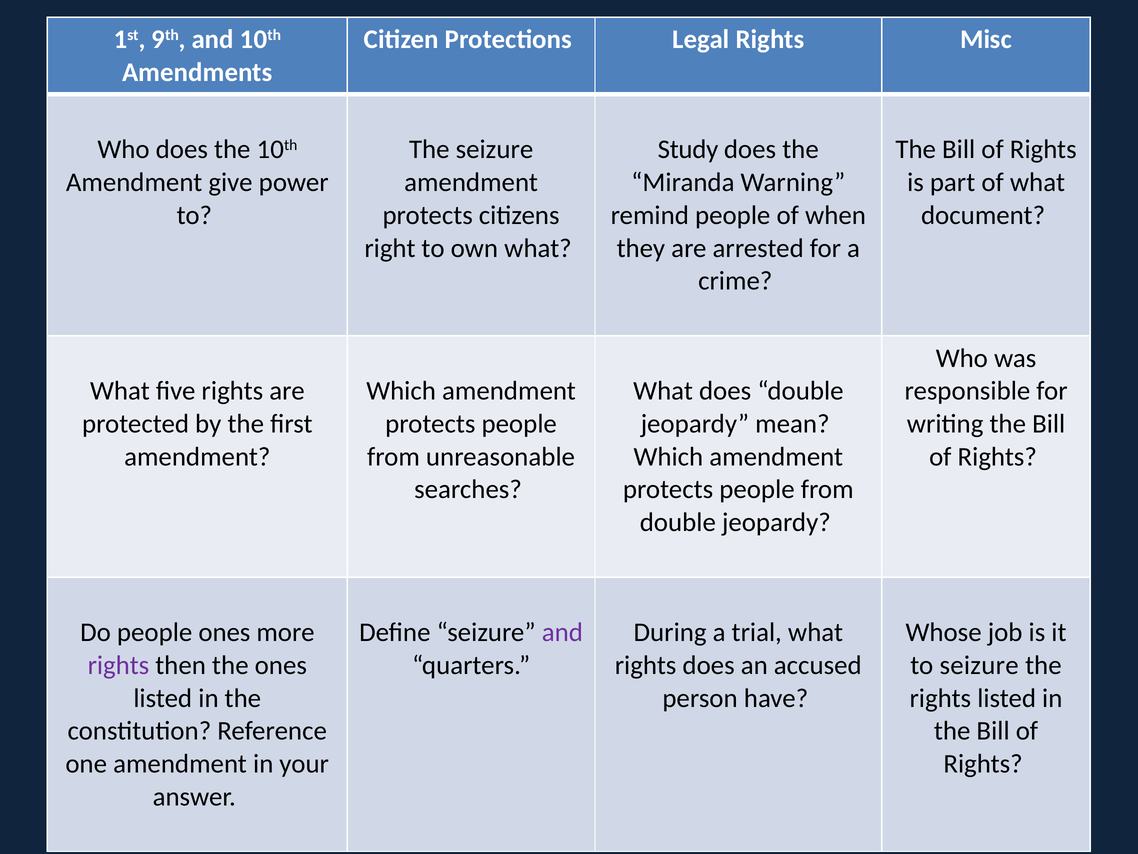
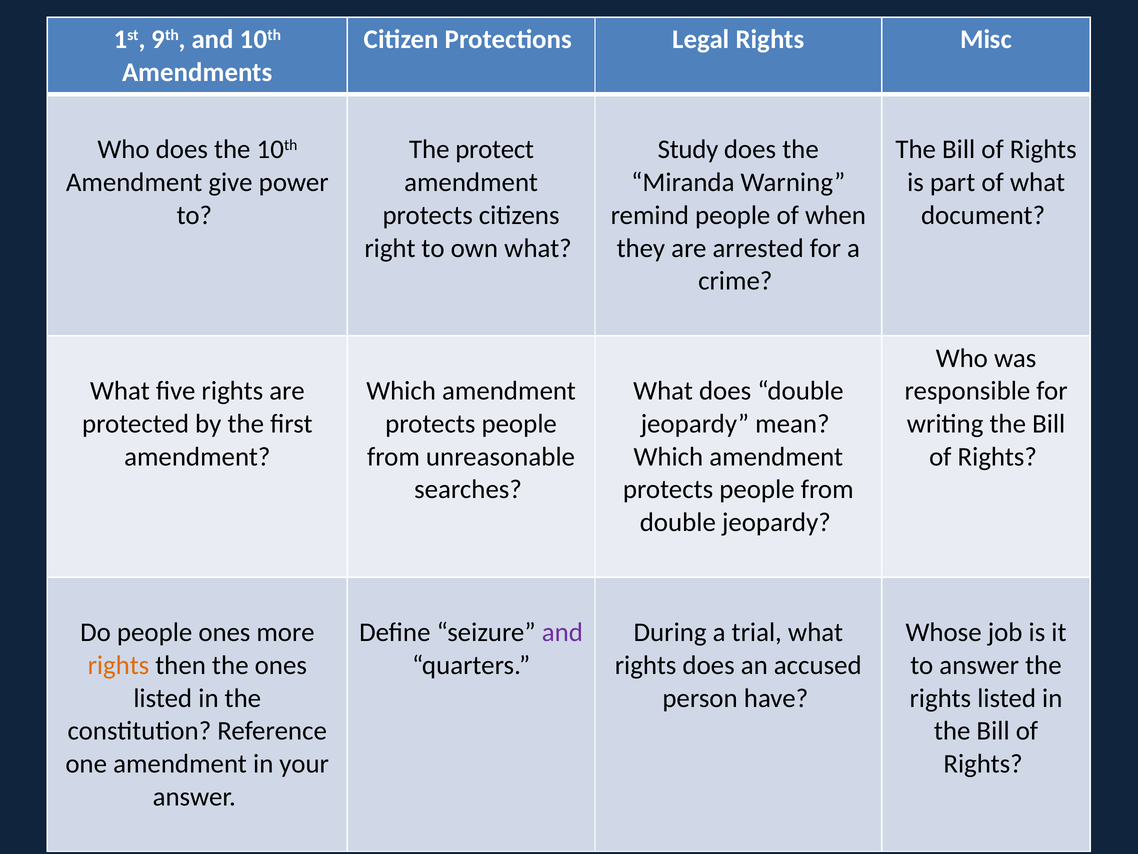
The seizure: seizure -> protect (495, 149)
rights colour: purple -> orange (118, 665)
to seizure: seizure -> answer (979, 665)
